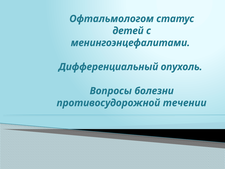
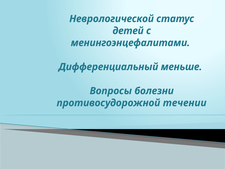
Офтальмологом: Офтальмологом -> Неврологической (112, 19)
опухоль: опухоль -> меньше (181, 67)
